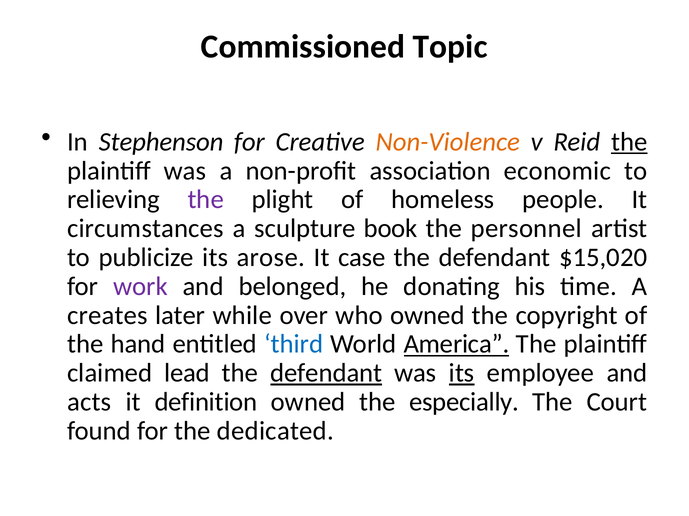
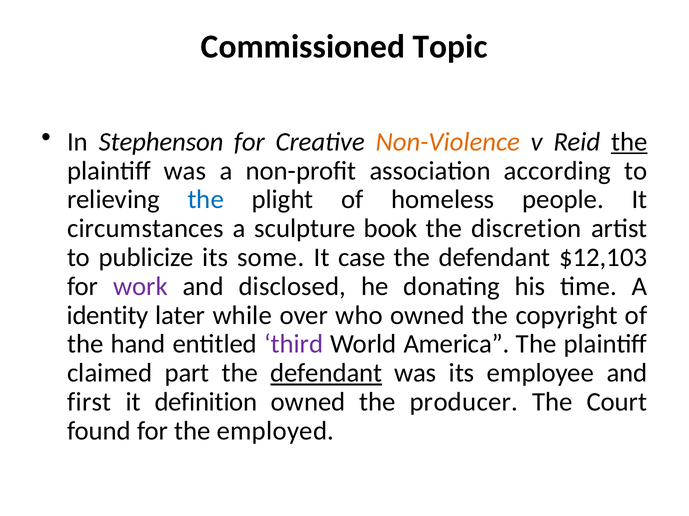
economic: economic -> according (557, 171)
the colour: purple -> blue (206, 200)
personnel: personnel -> discretion (526, 229)
arose: arose -> some (271, 258)
$15,020: $15,020 -> $12,103 (603, 258)
belonged: belonged -> disclosed (292, 287)
creates: creates -> identity (108, 316)
third colour: blue -> purple (294, 345)
America underline: present -> none (456, 345)
lead: lead -> part (187, 374)
its underline: present -> none (462, 374)
acts: acts -> first (89, 402)
especially: especially -> producer (464, 402)
dedicated: dedicated -> employed (275, 431)
